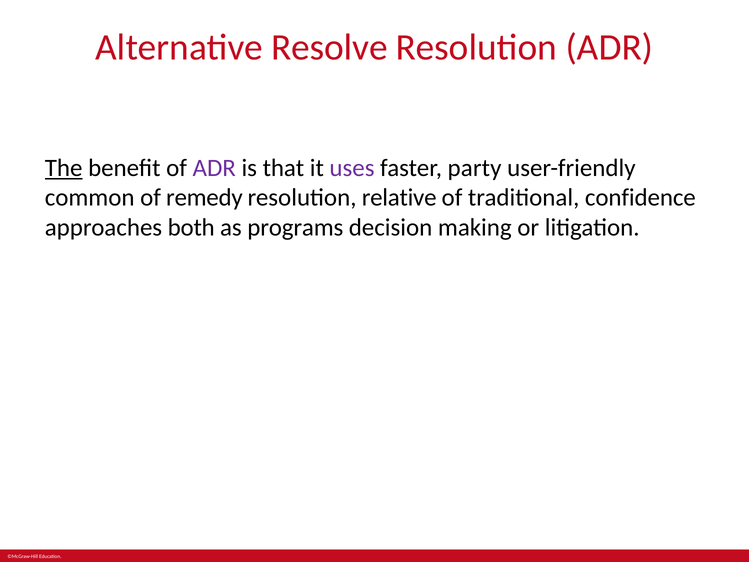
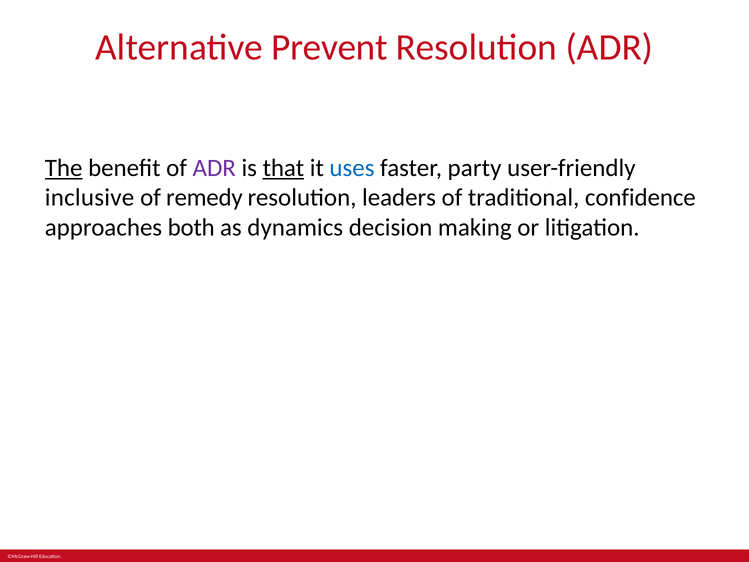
Resolve: Resolve -> Prevent (329, 48)
that underline: none -> present (283, 168)
uses colour: purple -> blue (352, 168)
common: common -> inclusive (90, 198)
relative: relative -> leaders (399, 198)
programs: programs -> dynamics (295, 228)
